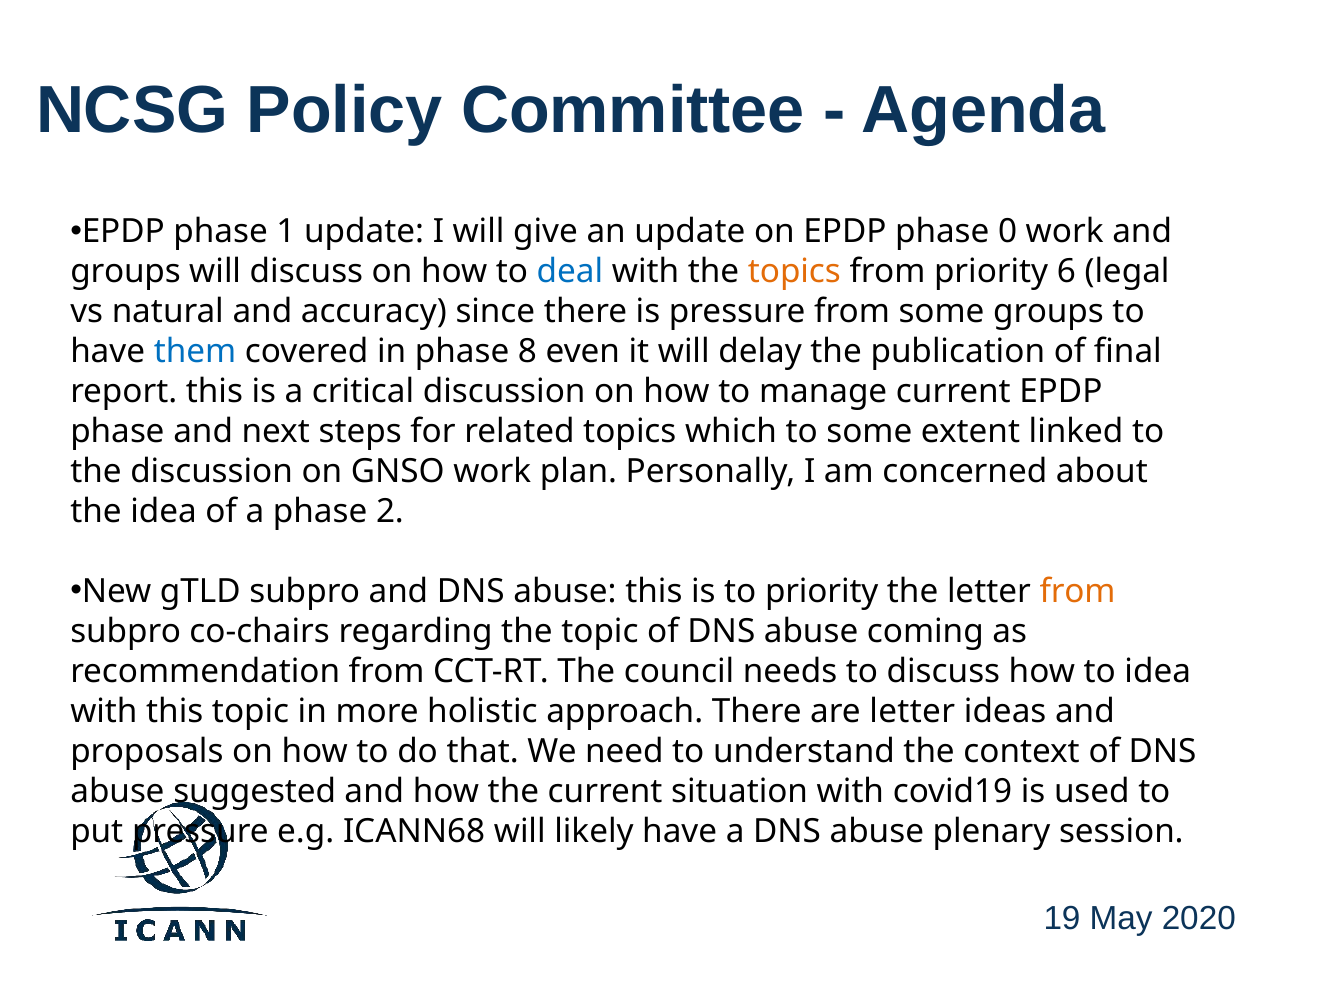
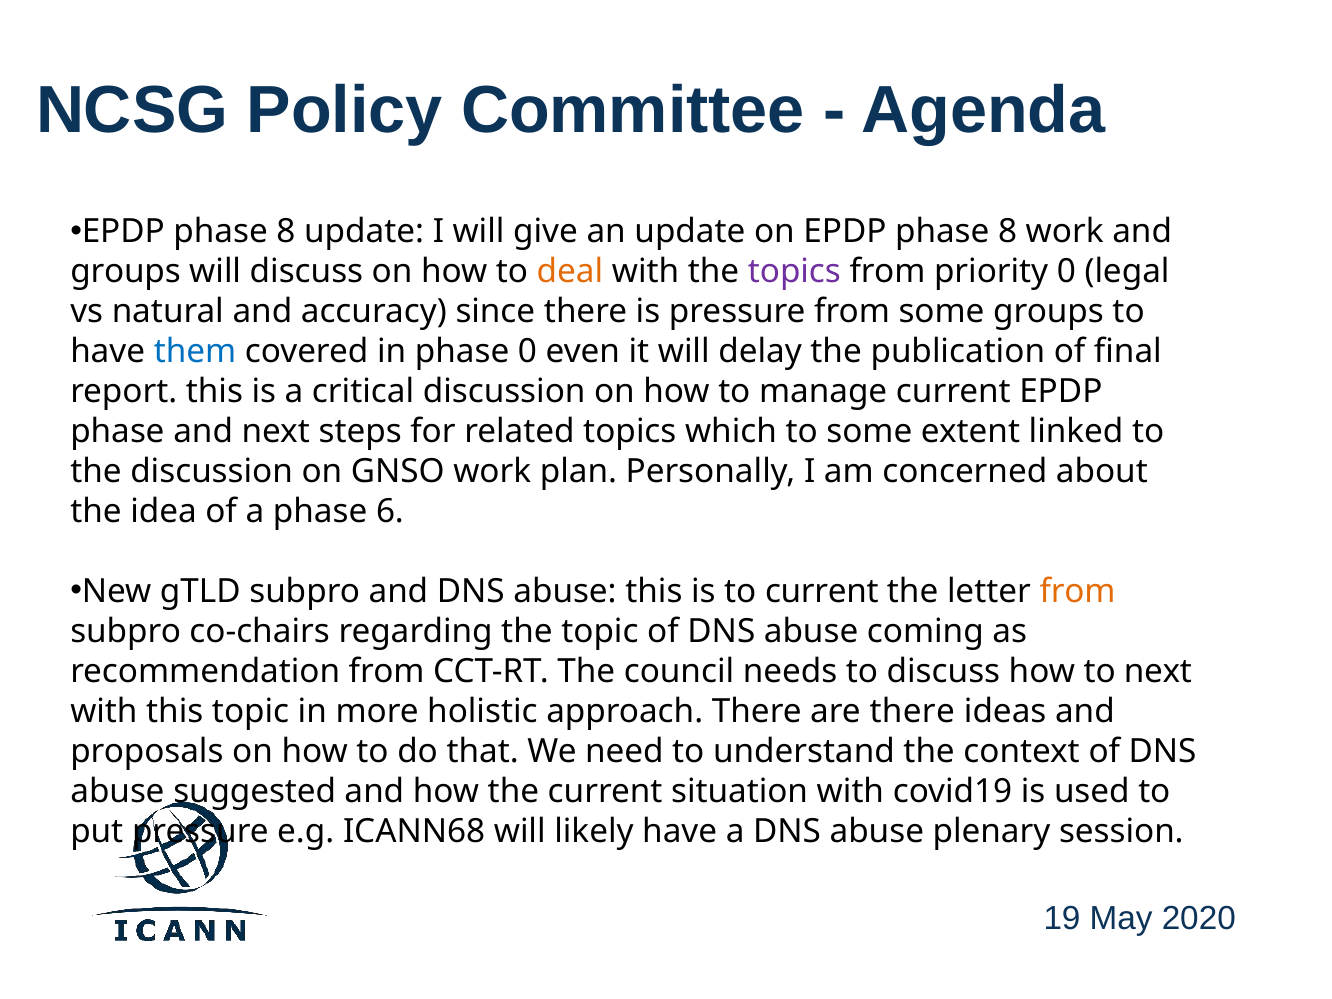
1: 1 -> 8 (286, 232)
on EPDP phase 0: 0 -> 8 (1008, 232)
deal colour: blue -> orange (570, 272)
topics colour: orange -> purple (794, 272)
priority 6: 6 -> 0 (1066, 272)
phase 8: 8 -> 0 (527, 352)
2: 2 -> 6 (390, 512)
to priority: priority -> current (822, 592)
to idea: idea -> next (1158, 672)
are letter: letter -> there (912, 711)
